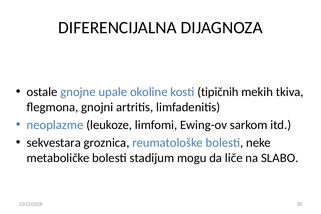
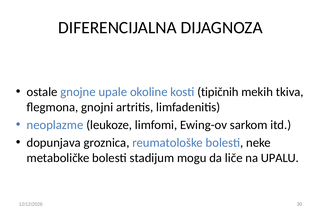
sekvestara: sekvestara -> dopunjava (54, 143)
SLABO: SLABO -> UPALU (280, 158)
